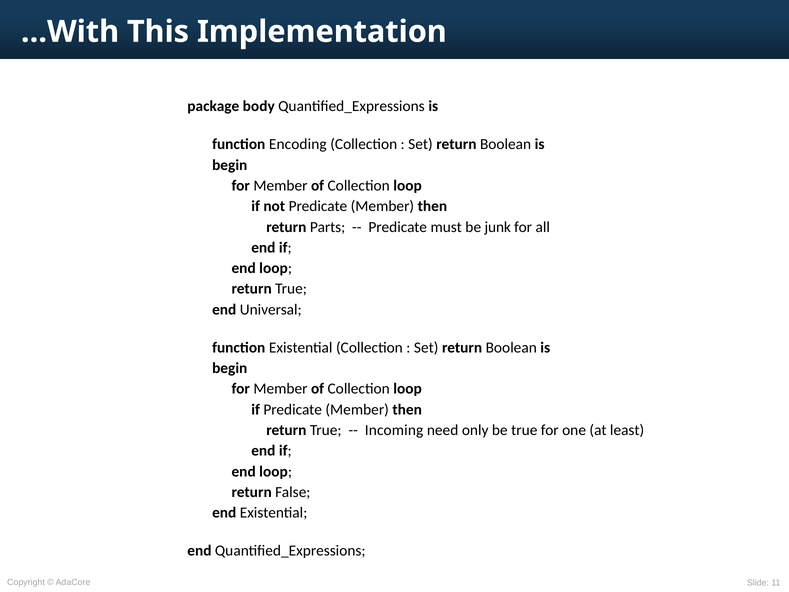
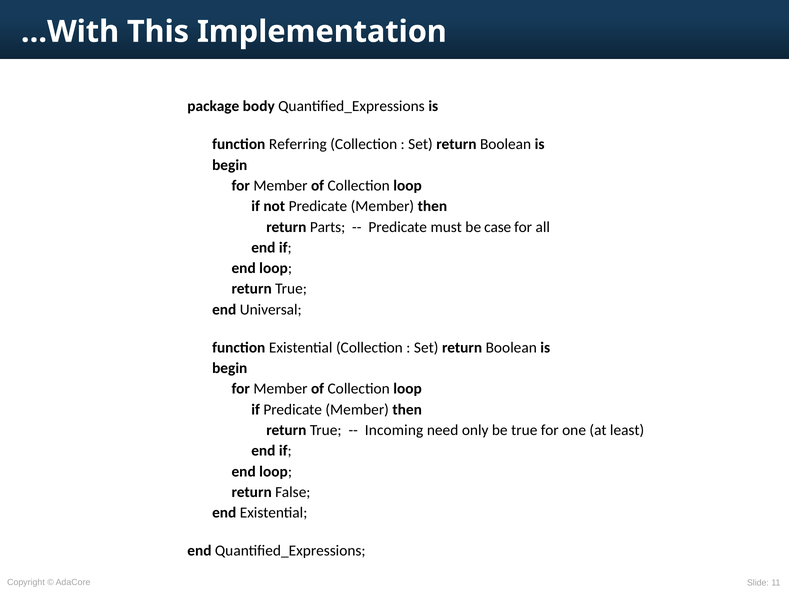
Encoding: Encoding -> Referring (298, 144)
junk: junk -> case (498, 227)
